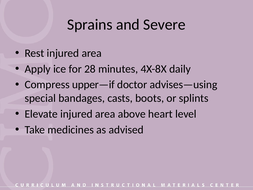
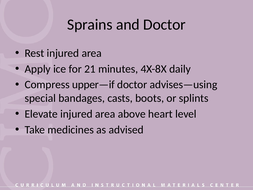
and Severe: Severe -> Doctor (164, 24)
28: 28 -> 21 (90, 69)
